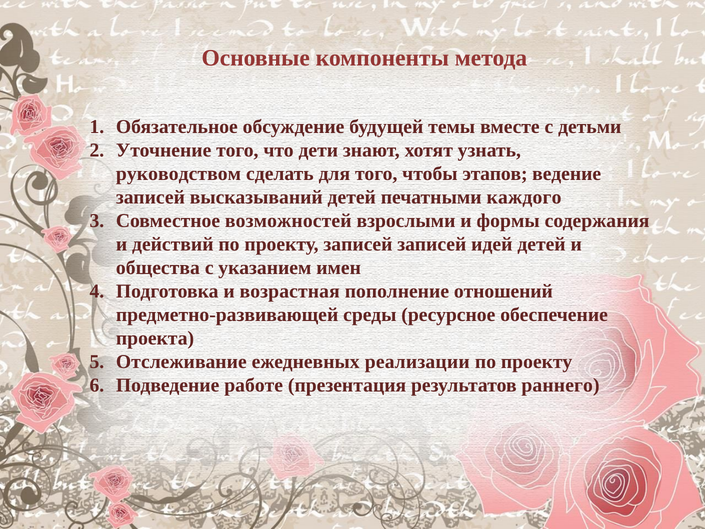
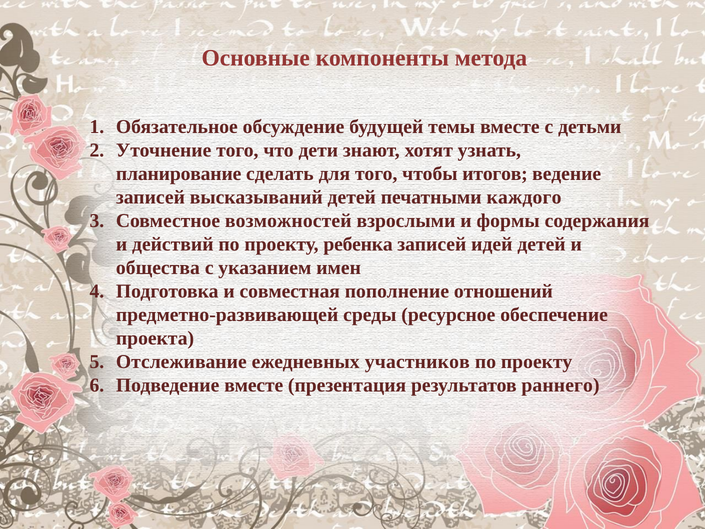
руководством: руководством -> планирование (179, 174)
этапов: этапов -> итогов (495, 174)
проекту записей: записей -> ребенка (358, 244)
возрастная: возрастная -> совместная (290, 291)
реализации: реализации -> участников (417, 362)
Подведение работе: работе -> вместе (254, 385)
